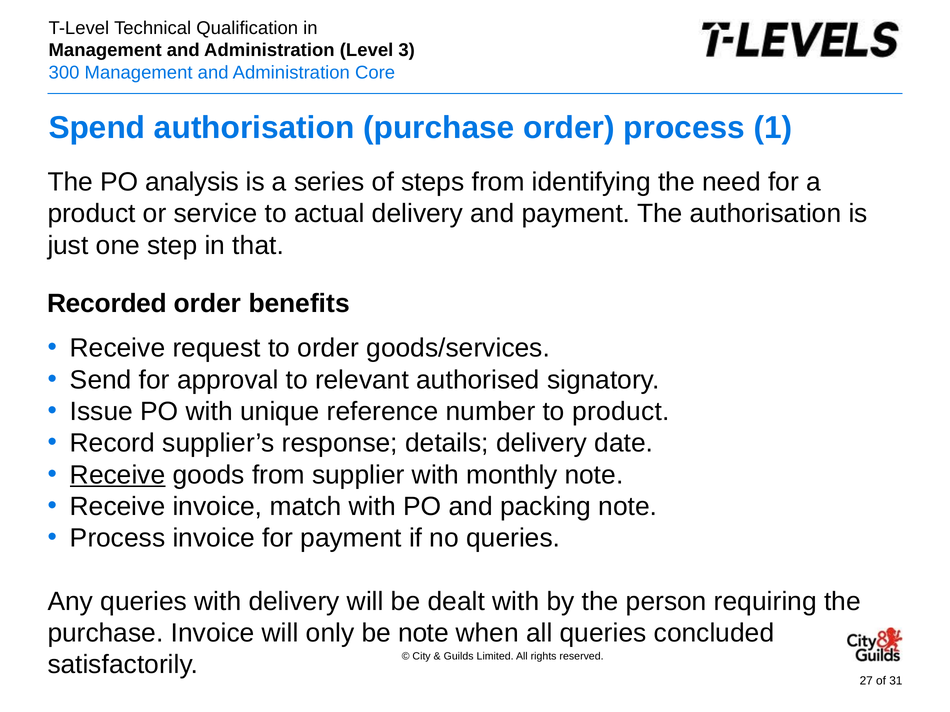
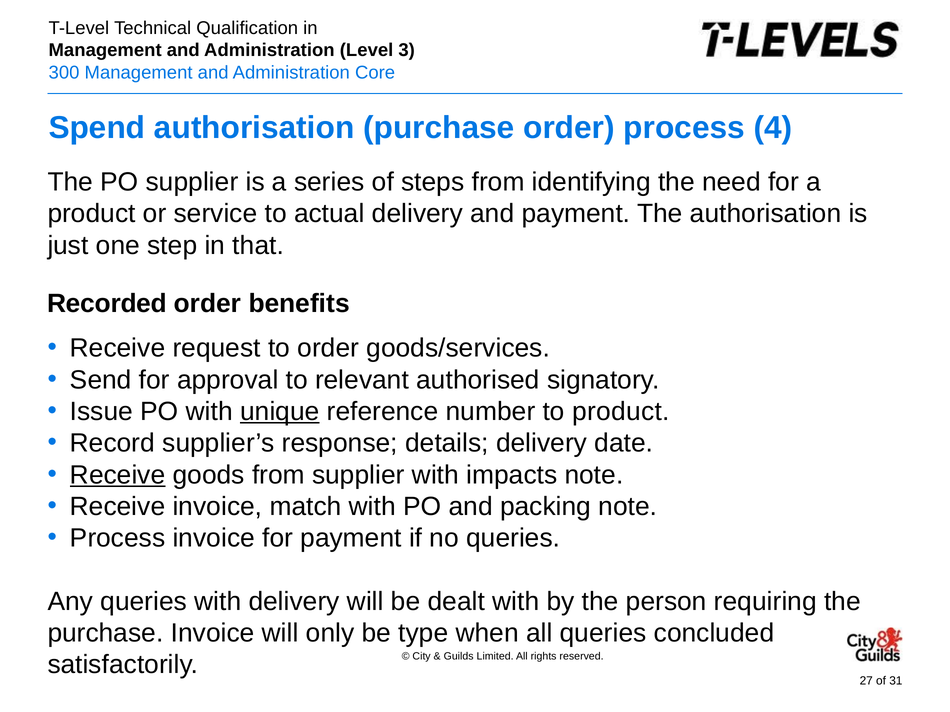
1: 1 -> 4 (773, 128)
PO analysis: analysis -> supplier (192, 182)
unique underline: none -> present (280, 412)
monthly: monthly -> impacts (512, 475)
be note: note -> type (423, 634)
